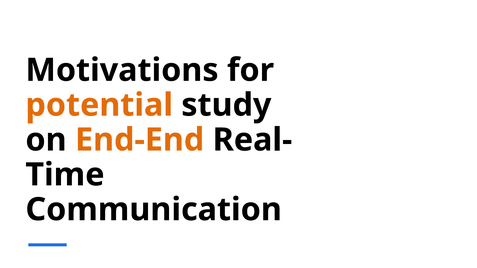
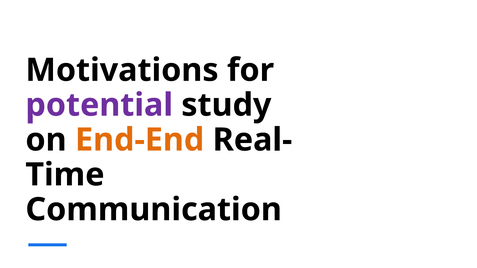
potential colour: orange -> purple (99, 105)
